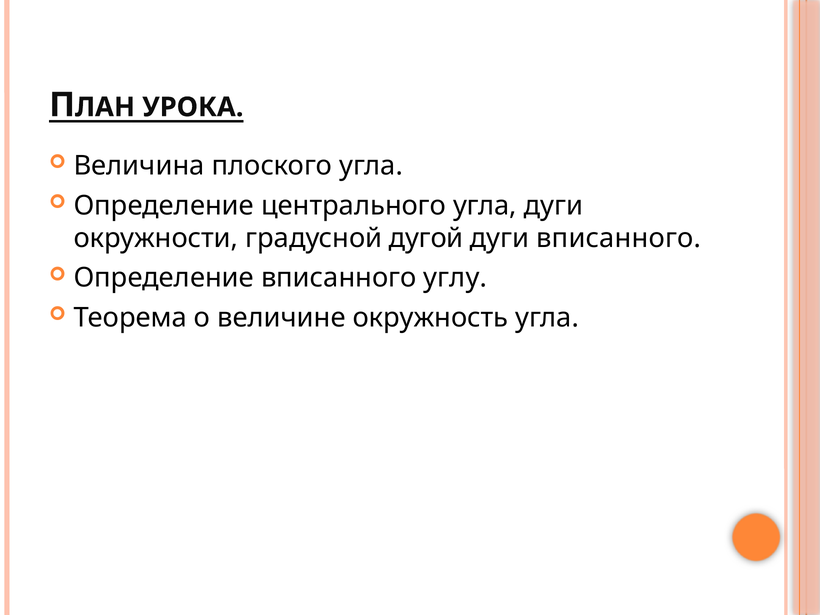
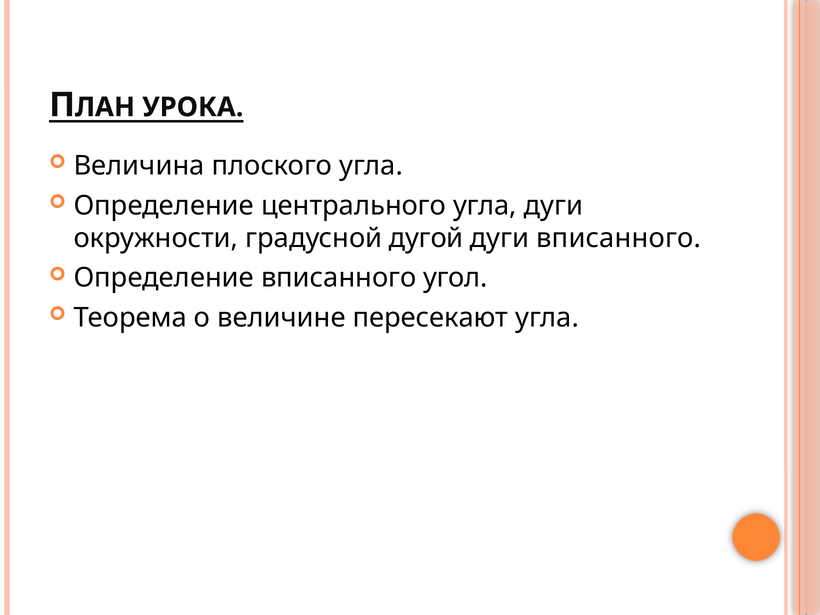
углу: углу -> угол (455, 278)
окружность: окружность -> пересекают (431, 318)
